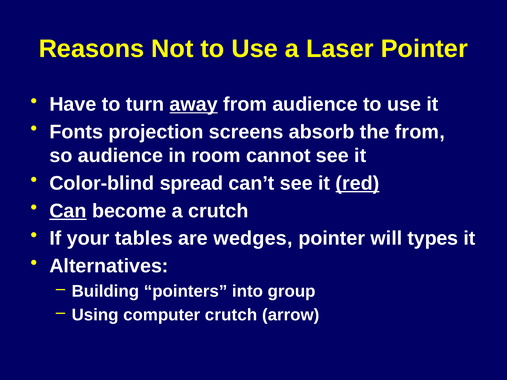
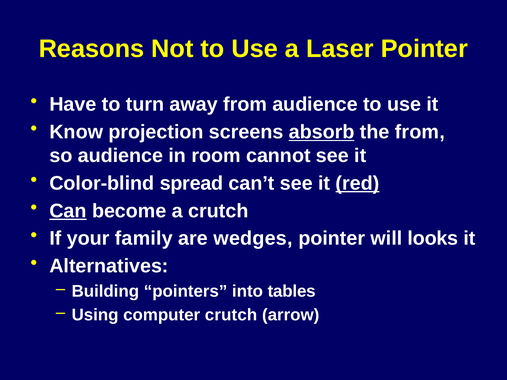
away underline: present -> none (194, 104)
Fonts: Fonts -> Know (76, 132)
absorb underline: none -> present (322, 132)
tables: tables -> family (144, 239)
types: types -> looks (433, 239)
group: group -> tables (292, 291)
